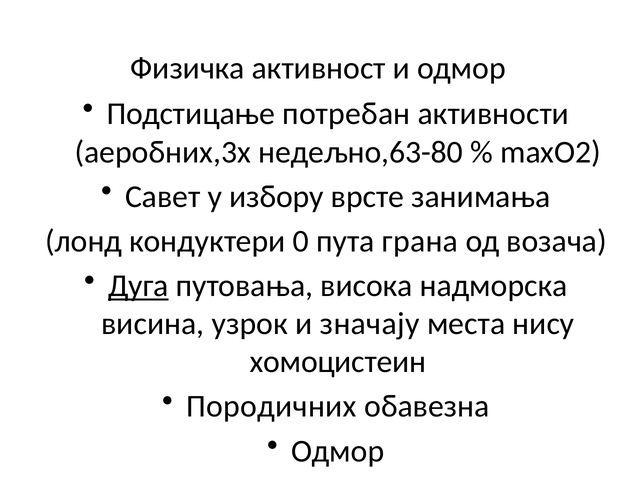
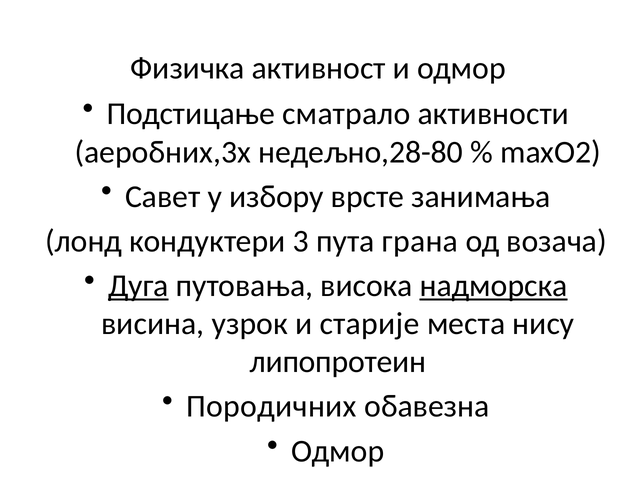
потребан: потребан -> сматрало (346, 114)
недељно,63-80: недељно,63-80 -> недељно,28-80 (361, 152)
0: 0 -> 3 (301, 241)
надморска underline: none -> present (494, 286)
значају: значају -> старије (370, 324)
хомоцистеин: хомоцистеин -> липопротеин (338, 362)
